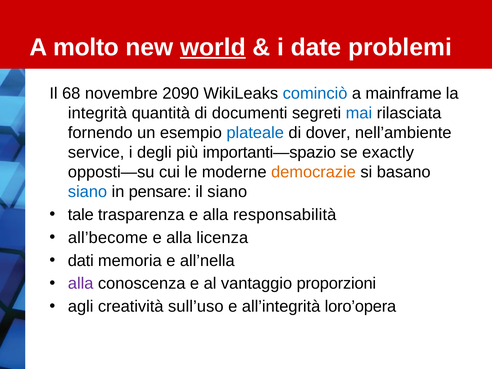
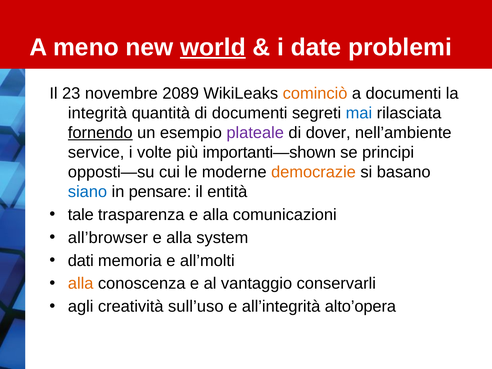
molto: molto -> meno (86, 47)
68: 68 -> 23 (71, 93)
2090: 2090 -> 2089 (181, 93)
cominciò colour: blue -> orange (315, 93)
a mainframe: mainframe -> documenti (403, 93)
fornendo underline: none -> present (100, 133)
plateale colour: blue -> purple (255, 133)
degli: degli -> volte (154, 152)
importanti—spazio: importanti—spazio -> importanti—shown (269, 152)
exactly: exactly -> principi (388, 152)
il siano: siano -> entità (227, 192)
responsabilità: responsabilità -> comunicazioni (285, 215)
all’become: all’become -> all’browser (108, 238)
licenza: licenza -> system (222, 238)
all’nella: all’nella -> all’molti (207, 261)
alla colour: purple -> orange (81, 284)
proporzioni: proporzioni -> conservarli (336, 284)
loro’opera: loro’opera -> alto’opera (360, 307)
